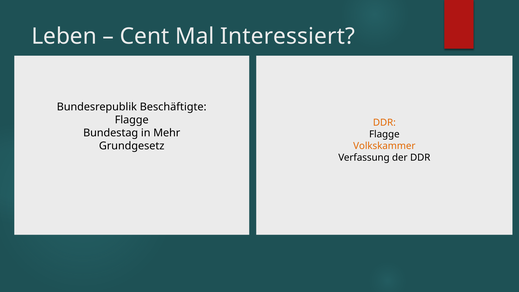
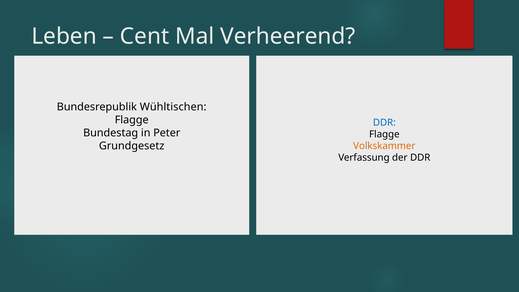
Interessiert: Interessiert -> Verheerend (288, 36)
Beschäftigte: Beschäftigte -> Wühltischen (173, 107)
DDR colour: orange -> blue (384, 123)
Mehr: Mehr -> Peter (167, 133)
